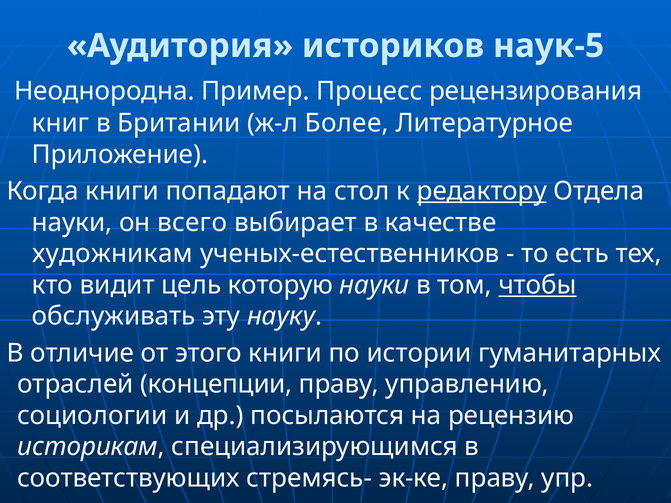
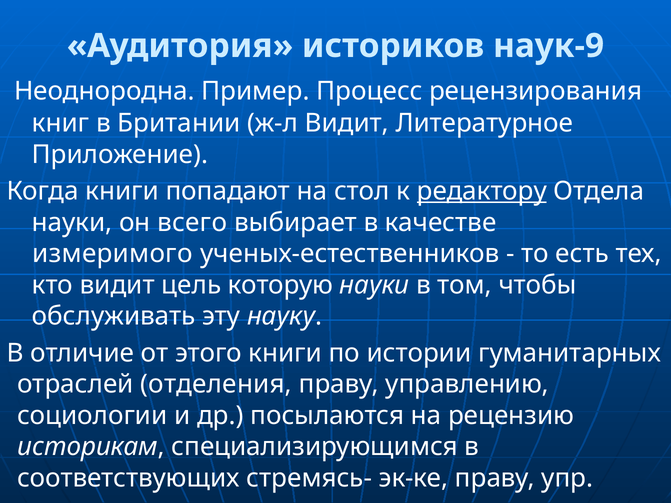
наук-5: наук-5 -> наук-9 (549, 46)
ж-л Более: Более -> Видит (347, 123)
художникам: художникам -> измеримого (112, 254)
чтобы underline: present -> none (538, 285)
концепции: концепции -> отделения (216, 384)
